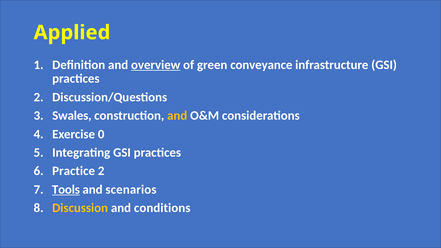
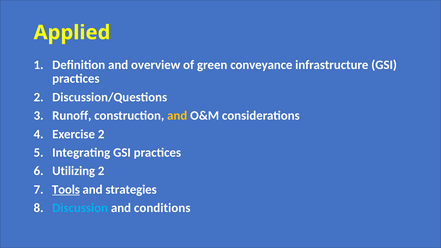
overview underline: present -> none (156, 65)
Swales: Swales -> Runoff (72, 116)
Exercise 0: 0 -> 2 (101, 134)
Practice: Practice -> Utilizing (74, 171)
scenarios: scenarios -> strategies (131, 190)
Discussion colour: yellow -> light blue (80, 208)
